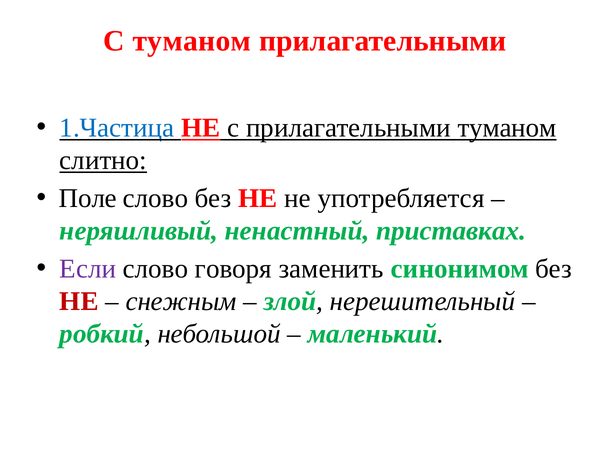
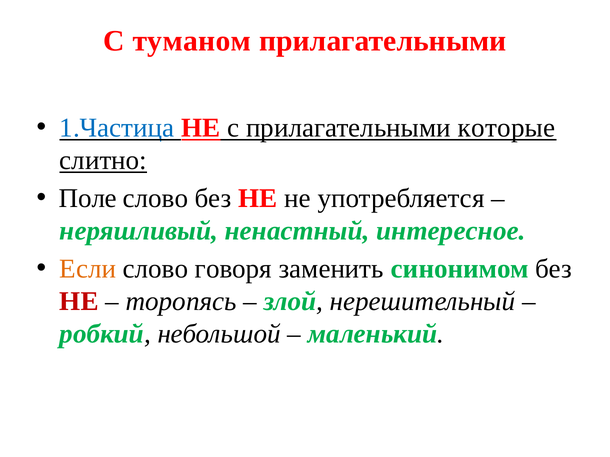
прилагательными туманом: туманом -> которые (507, 128)
приставках: приставках -> интересное (451, 231)
Если colour: purple -> orange (88, 269)
снежным: снежным -> торопясь (181, 302)
